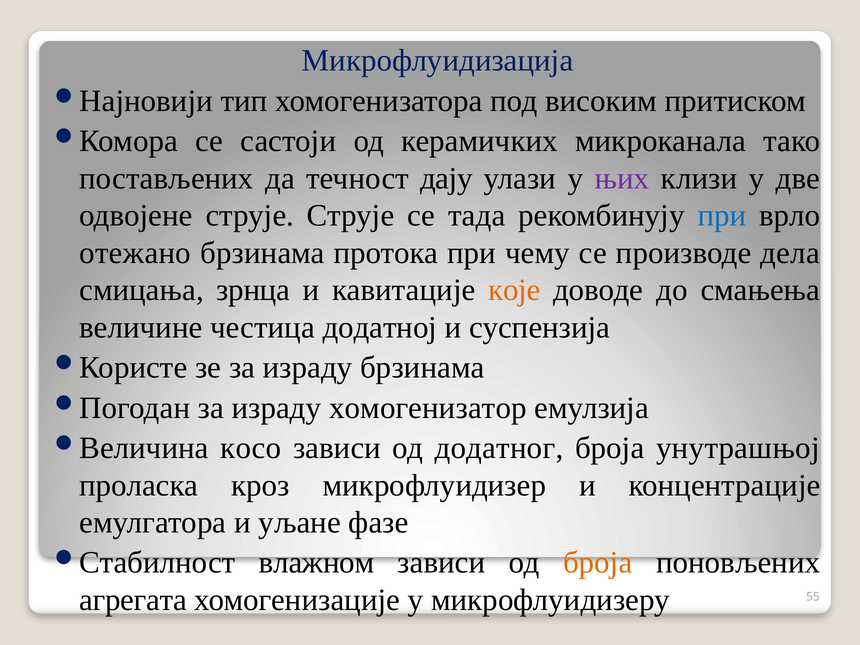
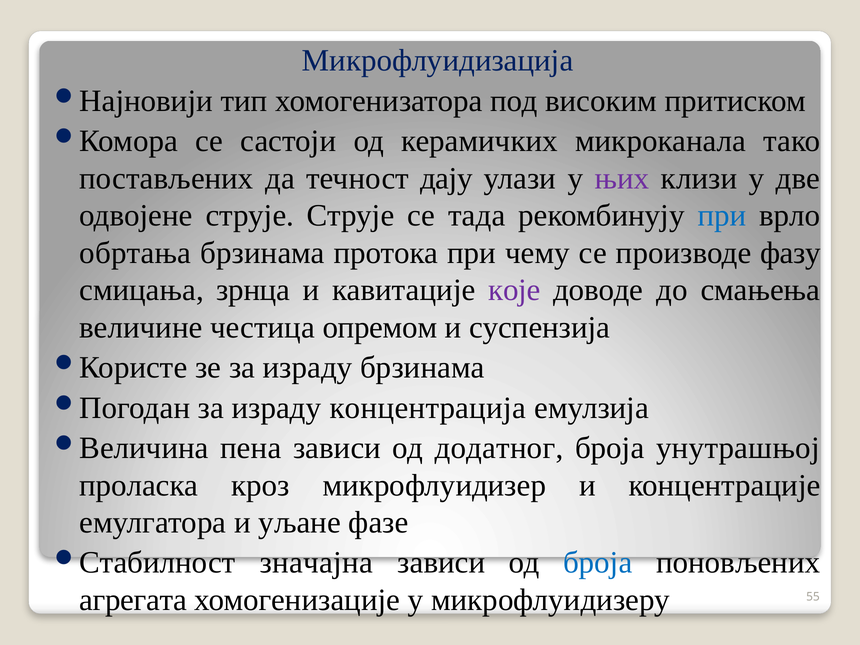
отежано: отежано -> обртања (135, 253)
дела: дела -> фазу (790, 253)
које colour: orange -> purple (514, 290)
додатној: додатној -> опремом (380, 327)
хомогенизатор: хомогенизатор -> концентрација (428, 408)
косо: косо -> пена (251, 448)
влажном: влажном -> значајна (316, 563)
броја colour: orange -> blue (598, 563)
